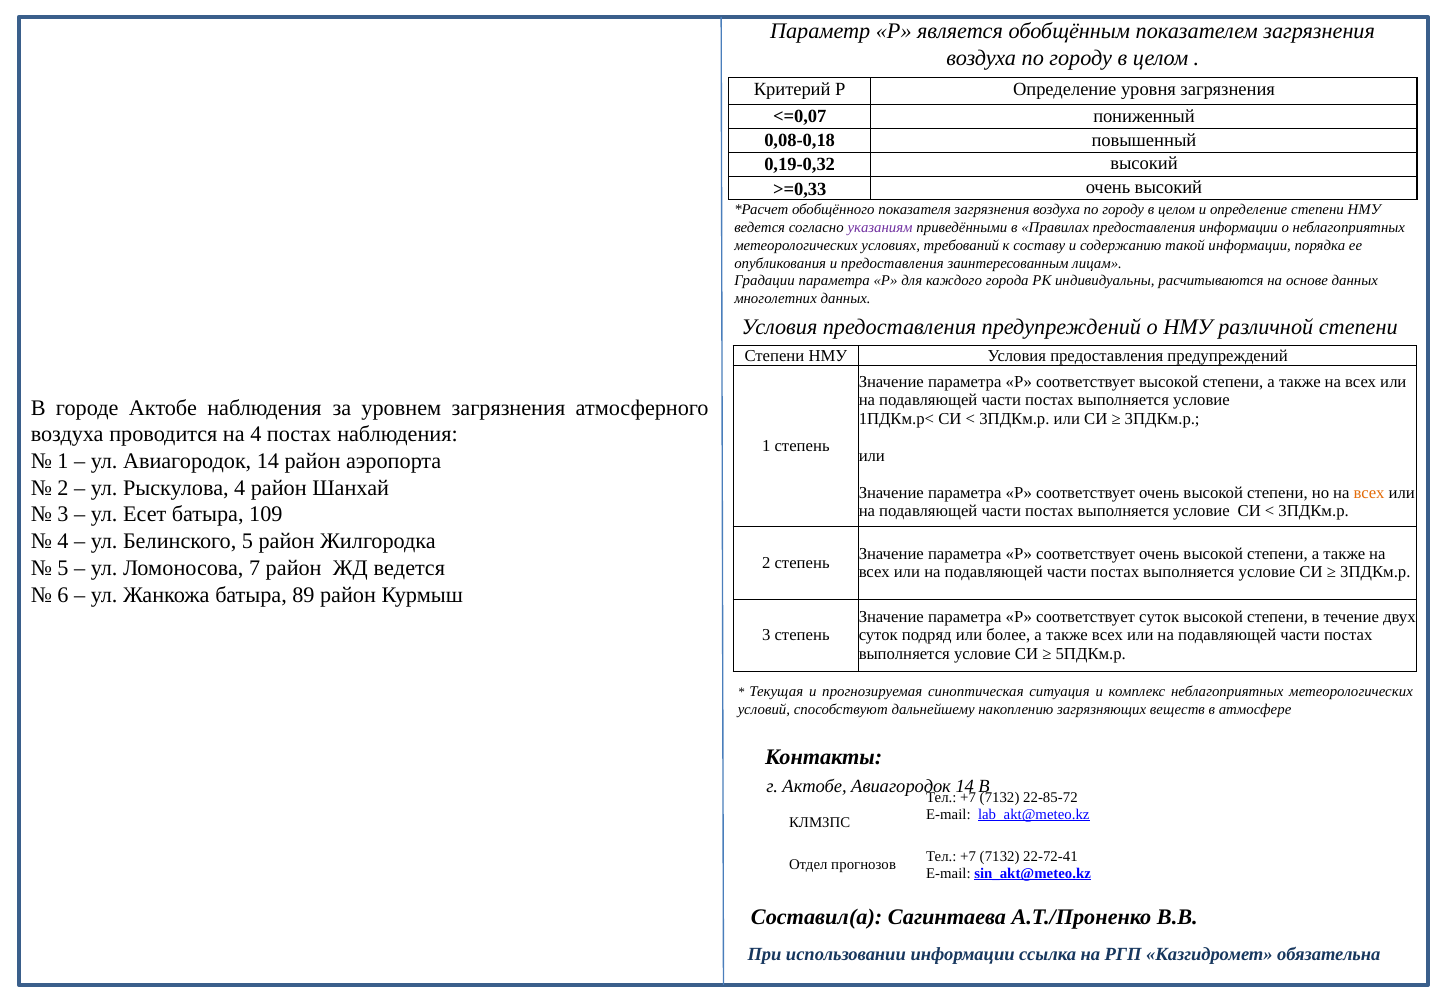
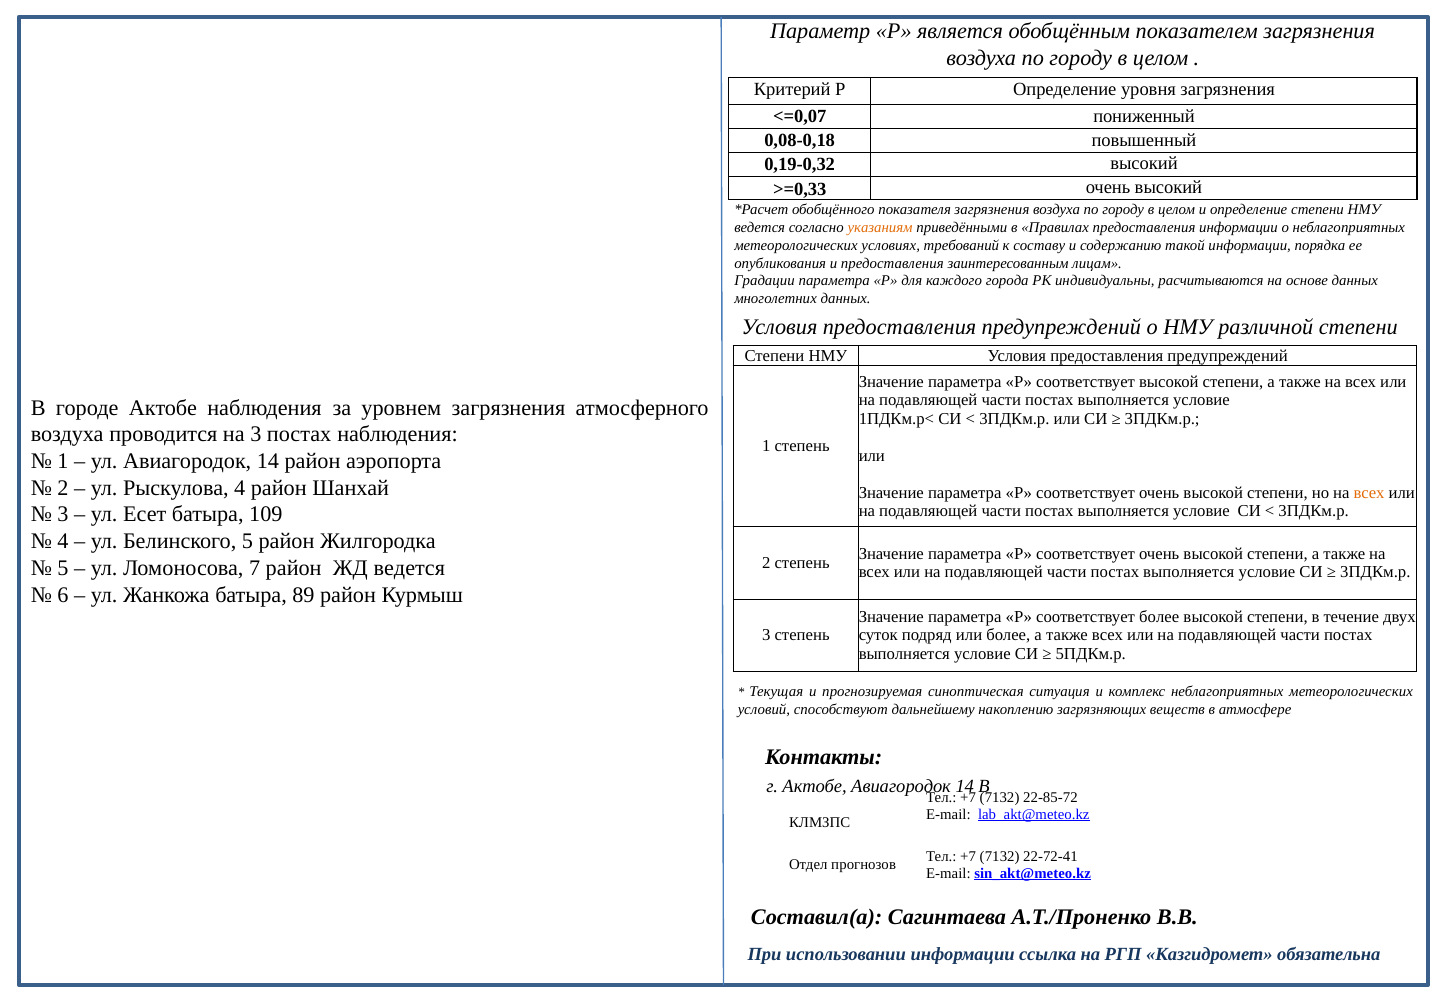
указаниям colour: purple -> orange (880, 228)
на 4: 4 -> 3 (256, 434)
соответствует суток: суток -> более (1159, 617)
